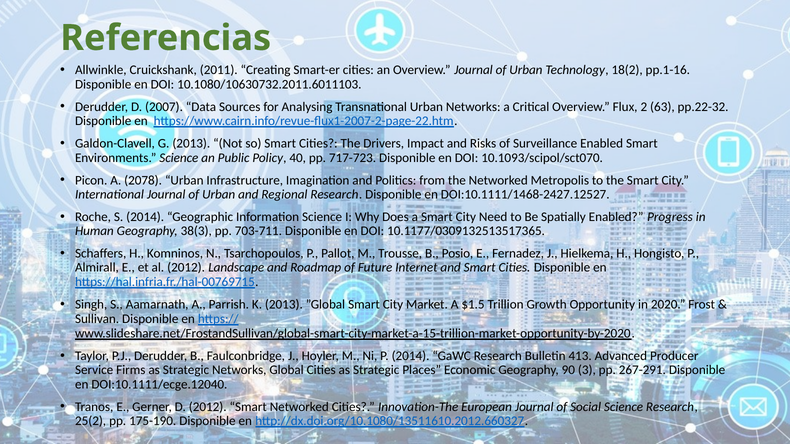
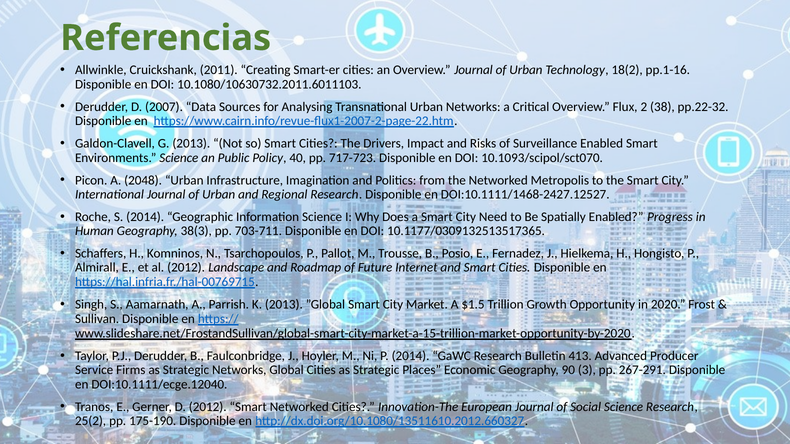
63: 63 -> 38 (662, 107)
2078: 2078 -> 2048 (143, 180)
